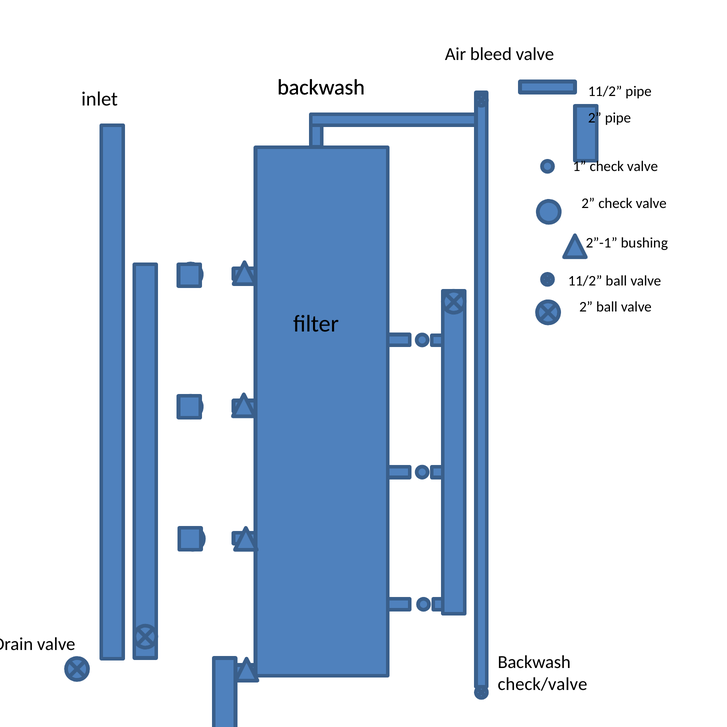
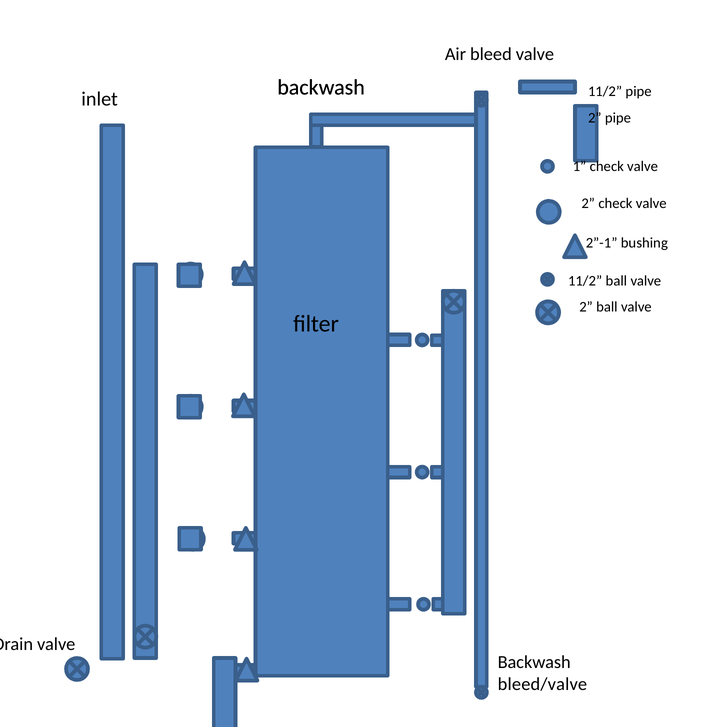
check/valve: check/valve -> bleed/valve (542, 684)
